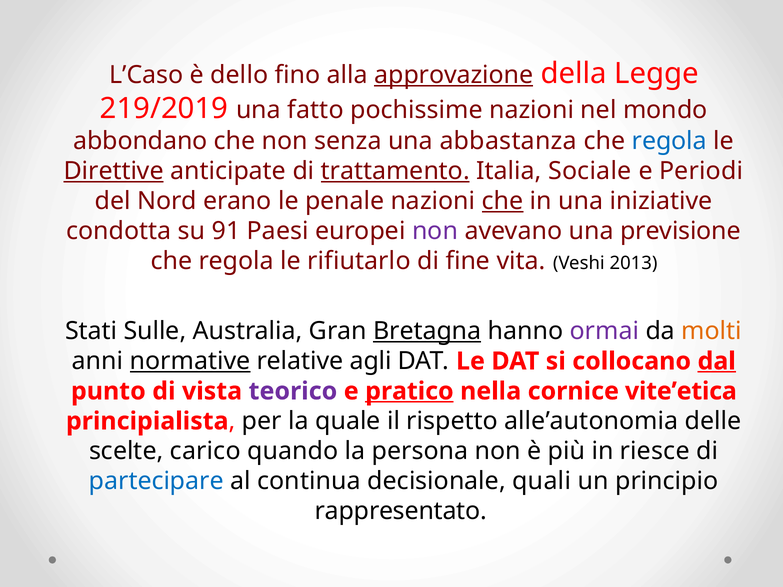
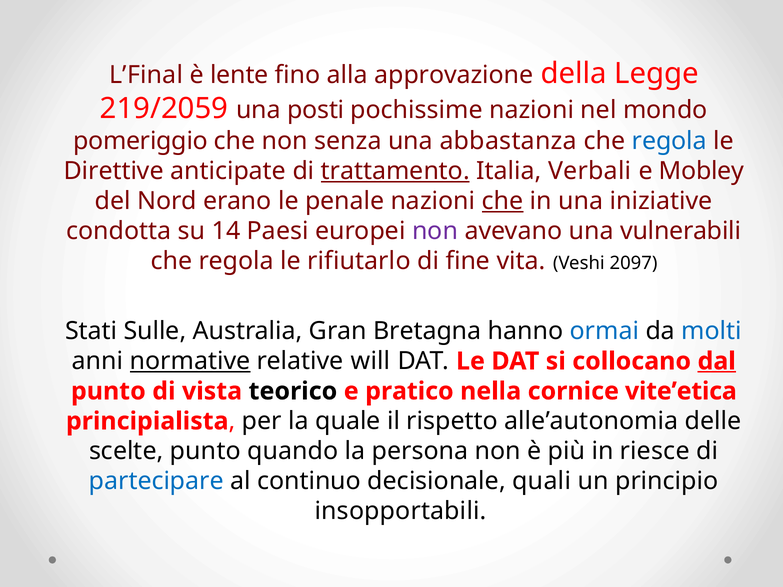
L’Caso: L’Caso -> L’Final (146, 75)
dello: dello -> lente (239, 75)
approvazione underline: present -> none (454, 75)
219/2019: 219/2019 -> 219/2059 (164, 109)
fatto: fatto -> posti (316, 110)
abbondano: abbondano -> pomeriggio (140, 141)
Direttive underline: present -> none (114, 171)
Sociale: Sociale -> Verbali (590, 171)
Periodi: Periodi -> Mobley (701, 171)
91: 91 -> 14 (226, 231)
previsione: previsione -> vulnerabili (681, 231)
2013: 2013 -> 2097 (634, 263)
Bretagna underline: present -> none (427, 331)
ormai colour: purple -> blue (604, 331)
molti colour: orange -> blue (712, 331)
agli: agli -> will (371, 361)
teorico colour: purple -> black (293, 391)
pratico underline: present -> none (409, 391)
scelte carico: carico -> punto (205, 451)
continua: continua -> continuo (309, 481)
rappresentato: rappresentato -> insopportabili (401, 511)
